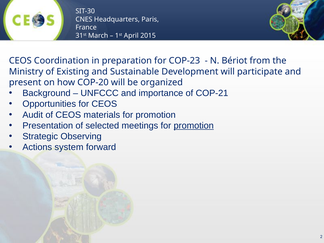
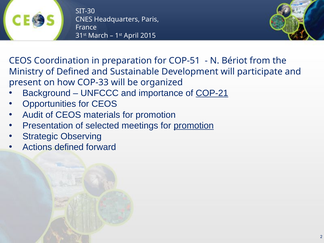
COP-23: COP-23 -> COP-51 (184, 61)
of Existing: Existing -> Defined (73, 72)
COP-20: COP-20 -> COP-33 (93, 82)
COP-21 underline: none -> present (212, 93)
Actions system: system -> defined (69, 147)
